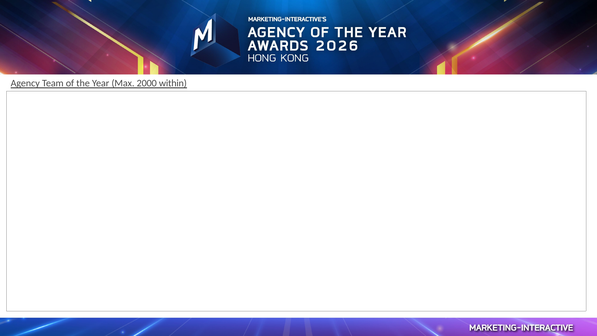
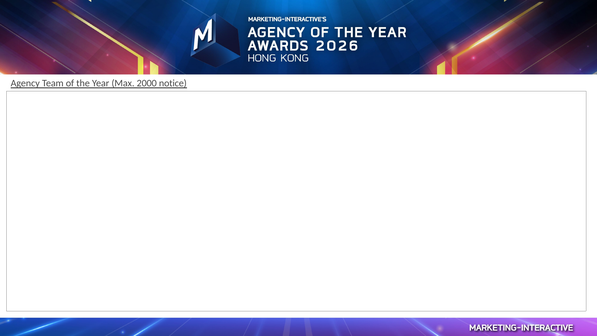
within: within -> notice (173, 83)
